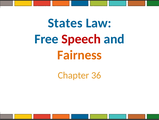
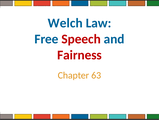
States: States -> Welch (65, 23)
Fairness colour: orange -> red (79, 55)
36: 36 -> 63 (96, 75)
